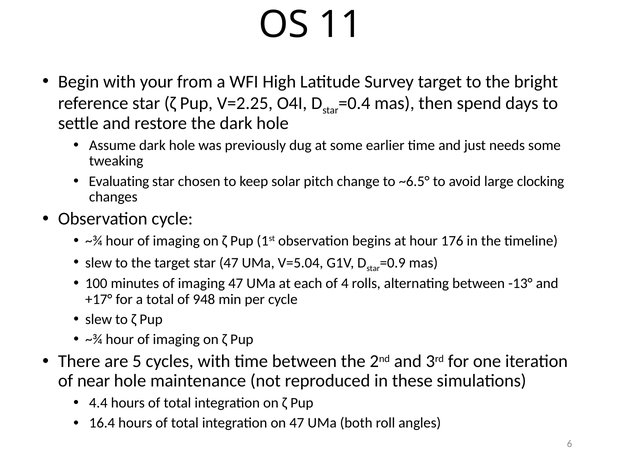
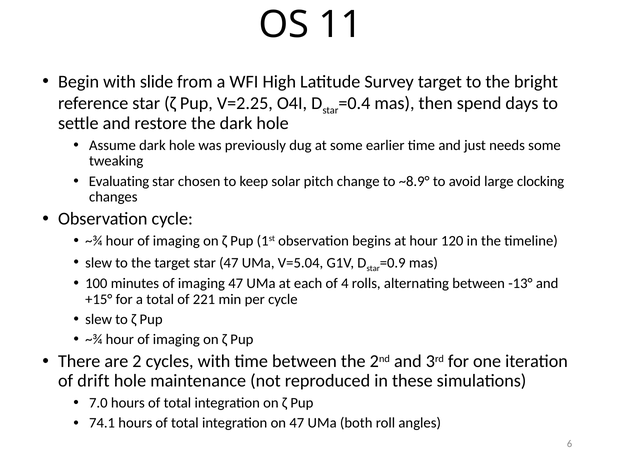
your: your -> slide (157, 82)
~6.5°: ~6.5° -> ~8.9° (414, 182)
176: 176 -> 120 (452, 241)
+17°: +17° -> +15° (99, 300)
948: 948 -> 221 (204, 300)
5: 5 -> 2 (137, 362)
near: near -> drift (93, 382)
4.4: 4.4 -> 7.0 (98, 404)
16.4: 16.4 -> 74.1 (102, 424)
